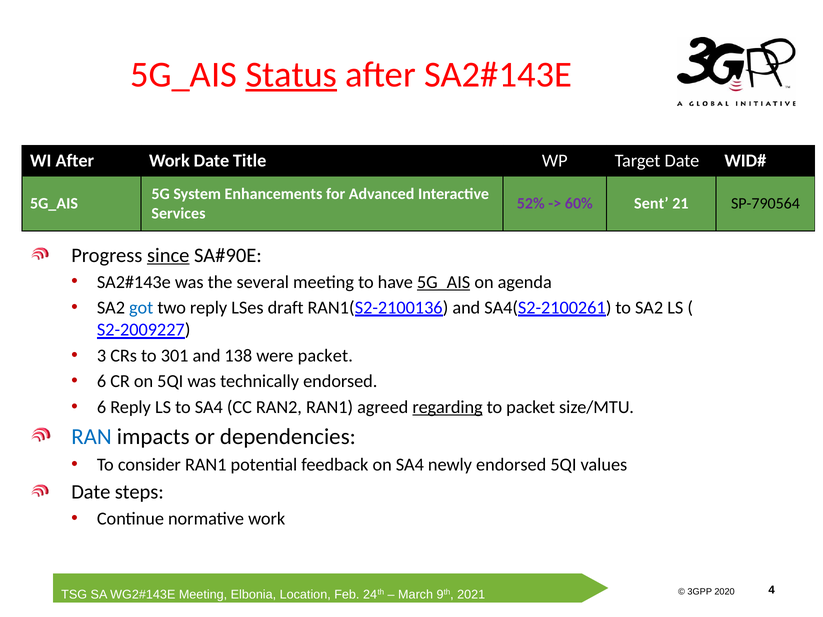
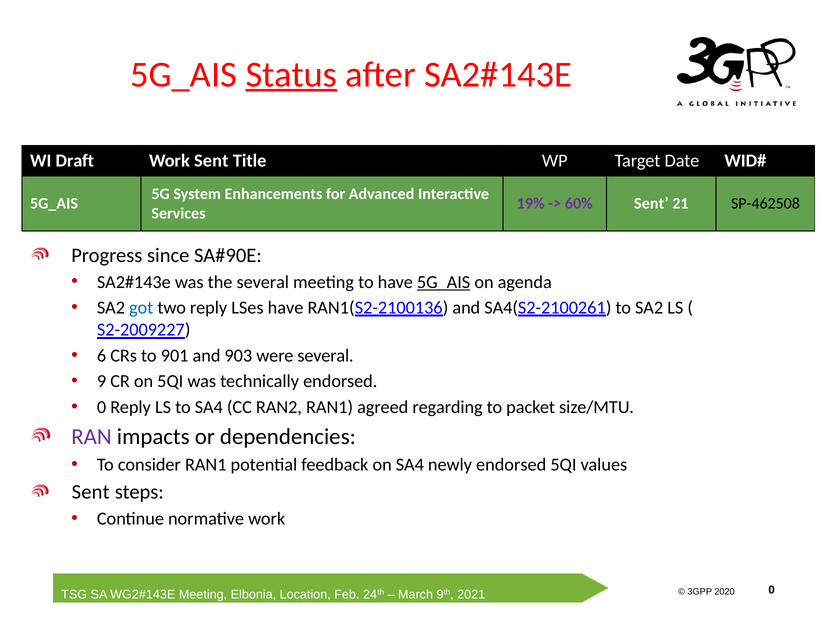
WI After: After -> Draft (75, 161)
Work Date: Date -> Sent (211, 161)
52%: 52% -> 19% (531, 204)
SP-790564: SP-790564 -> SP-462508 (765, 204)
since underline: present -> none (168, 255)
LSes draft: draft -> have (286, 308)
3: 3 -> 6 (102, 356)
301: 301 -> 901 (175, 356)
138: 138 -> 903 (238, 356)
were packet: packet -> several (326, 356)
6: 6 -> 9 (102, 382)
6: 6 -> 0 (102, 407)
regarding underline: present -> none (448, 407)
RAN colour: blue -> purple (91, 437)
Date: Date -> Sent (91, 492)
4: 4 -> 0 (772, 590)
